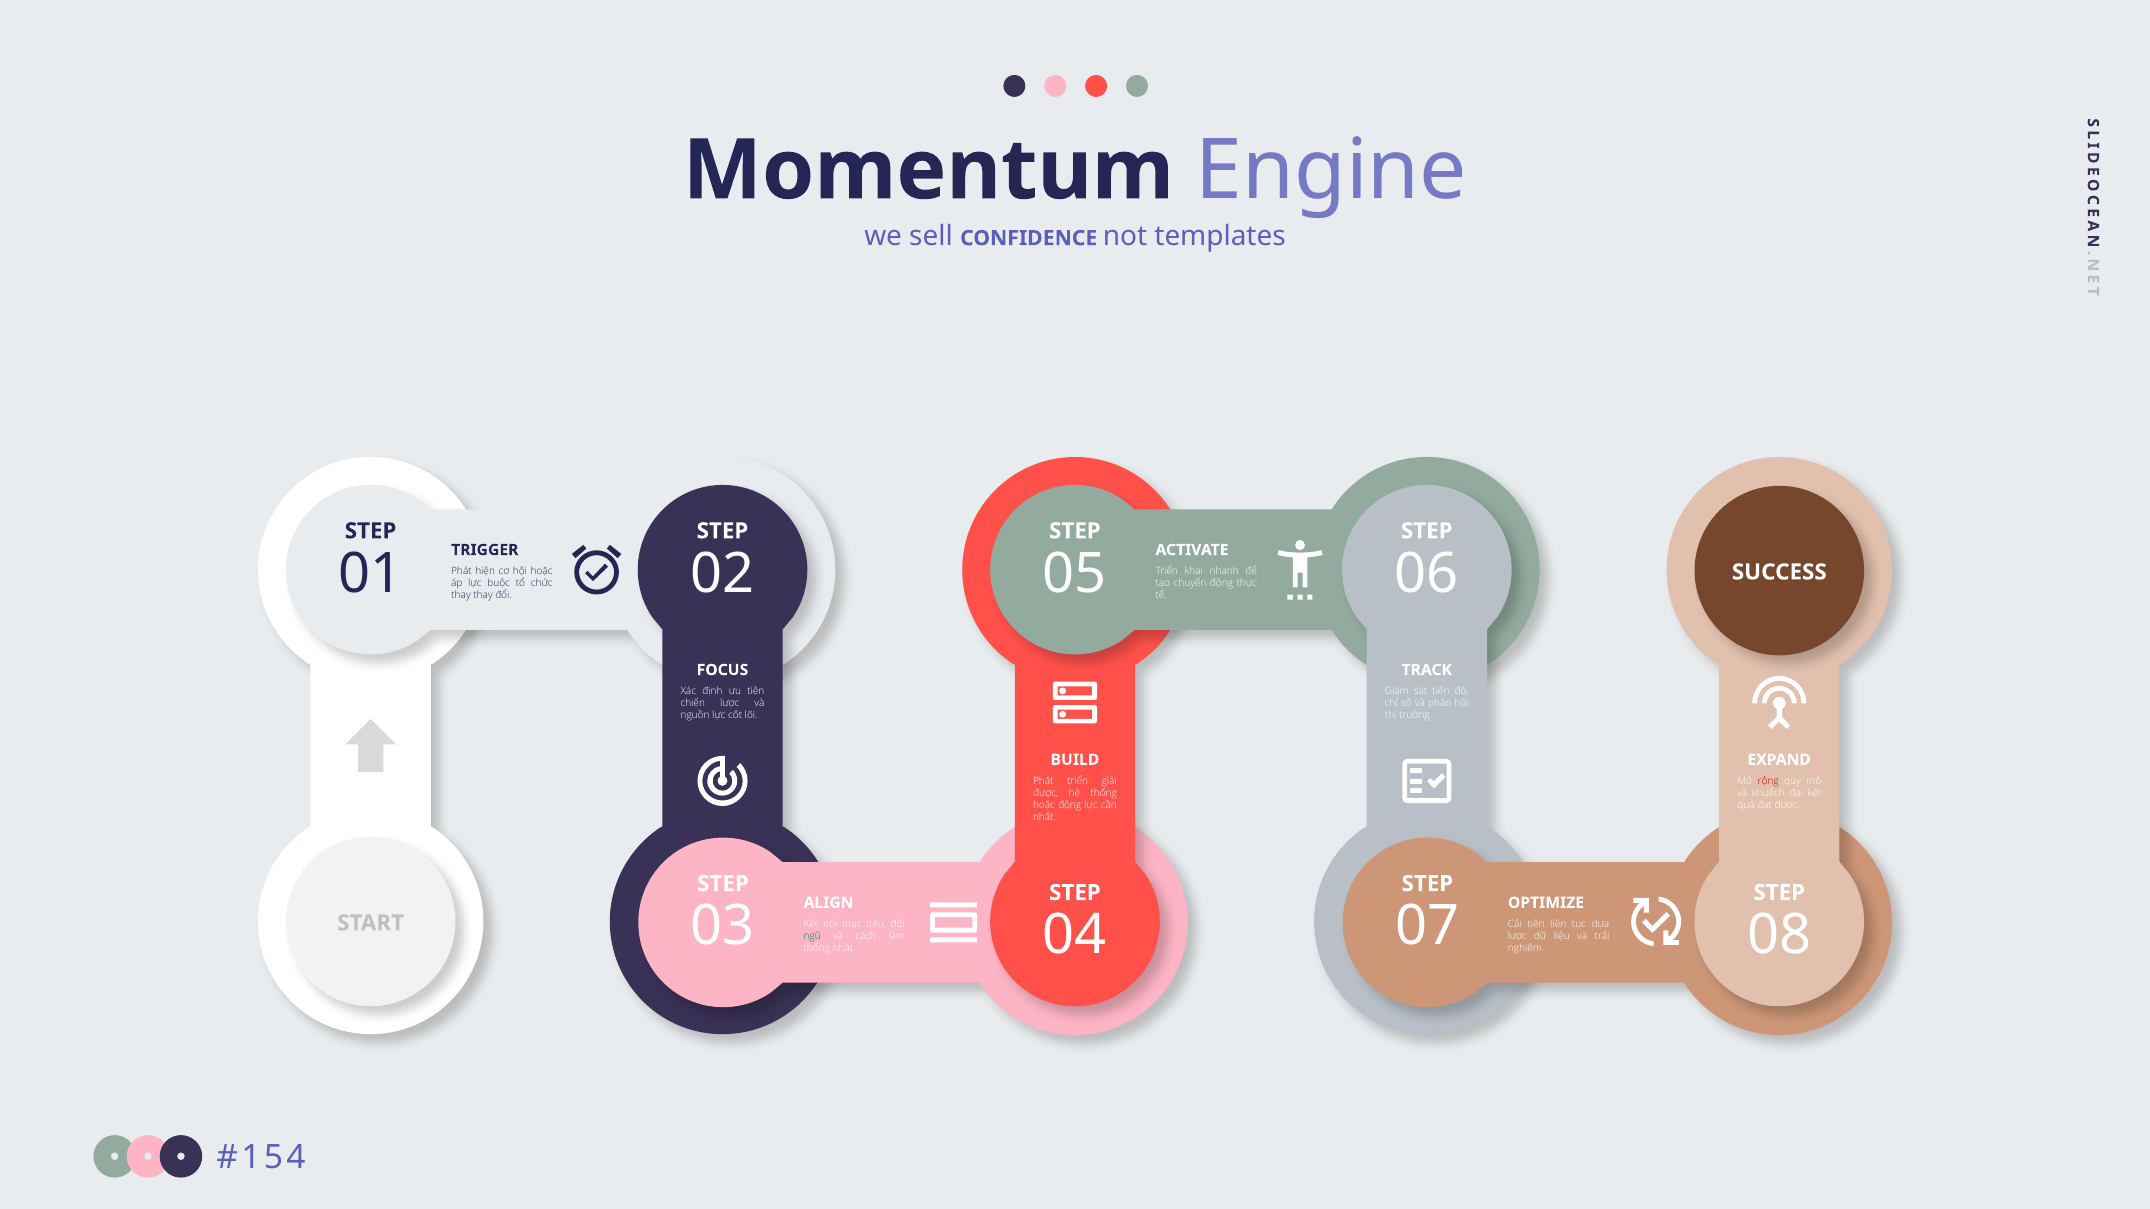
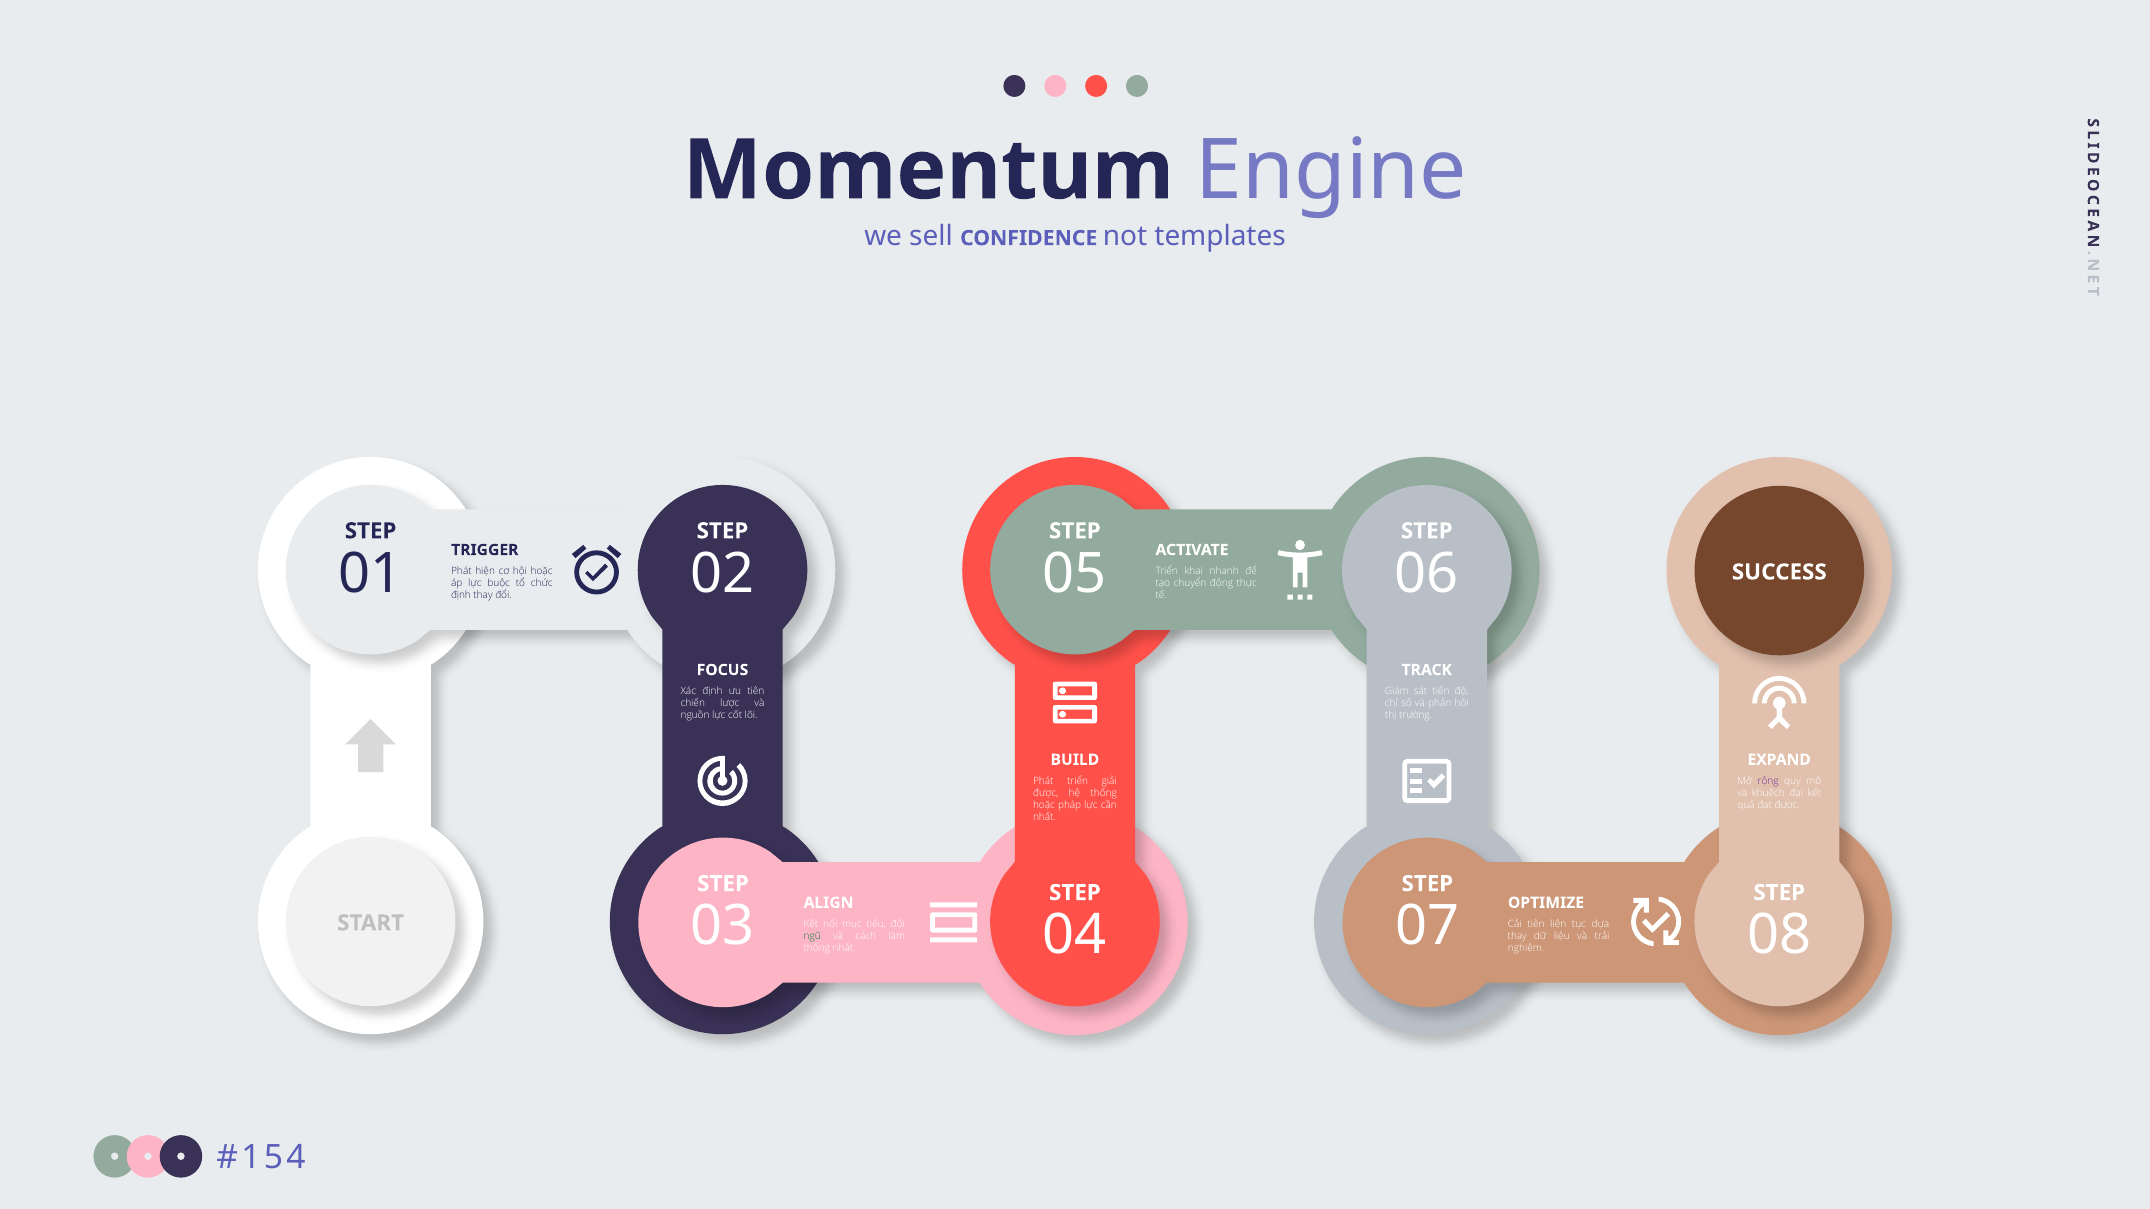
thay: thay -> định (461, 596)
rộng colour: red -> purple (1768, 781)
hoặc động: động -> pháp (1070, 805)
lược: lược -> thay (1517, 936)
